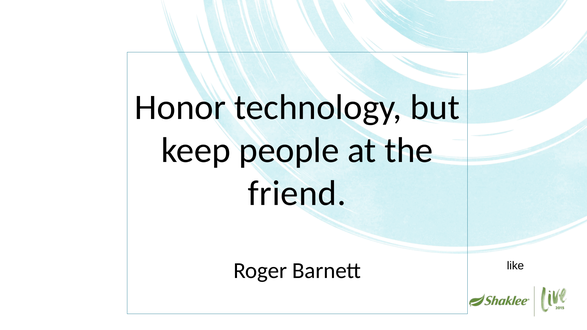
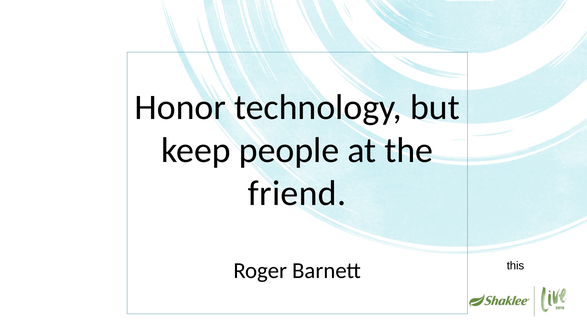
like: like -> this (515, 266)
